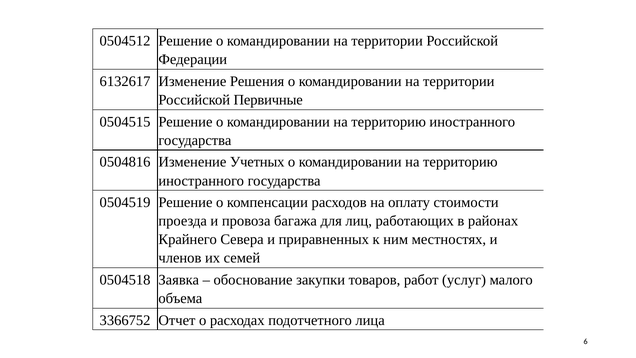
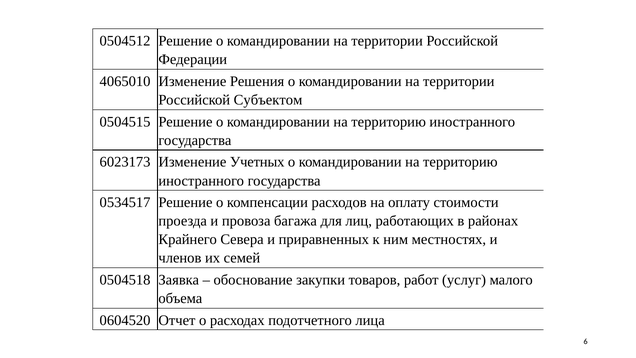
6132617: 6132617 -> 4065010 (125, 81)
Первичные: Первичные -> Субъектом (268, 100)
0504816: 0504816 -> 6023173 (125, 162)
0504519: 0504519 -> 0534517 (125, 202)
3366752: 3366752 -> 0604520 (125, 320)
